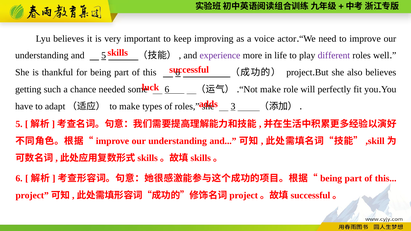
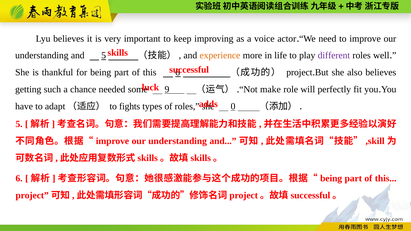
experience colour: purple -> orange (220, 56)
some 6: 6 -> 9 (167, 89)
to make: make -> fights (130, 106)
3: 3 -> 0 (233, 106)
